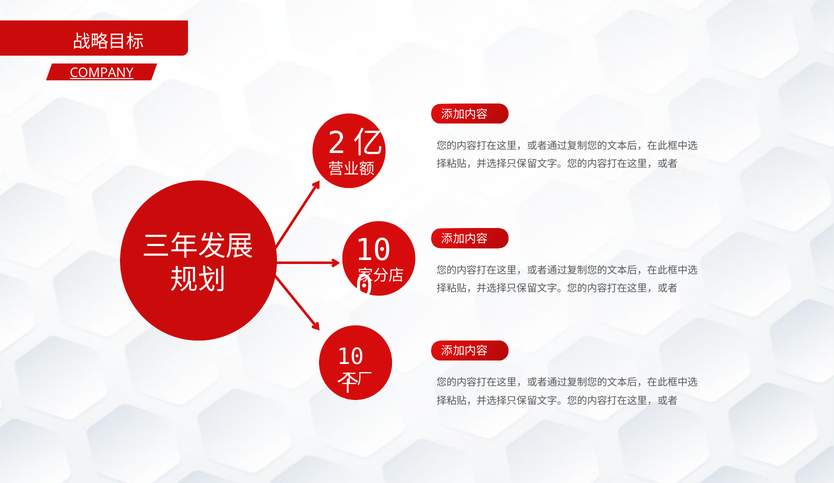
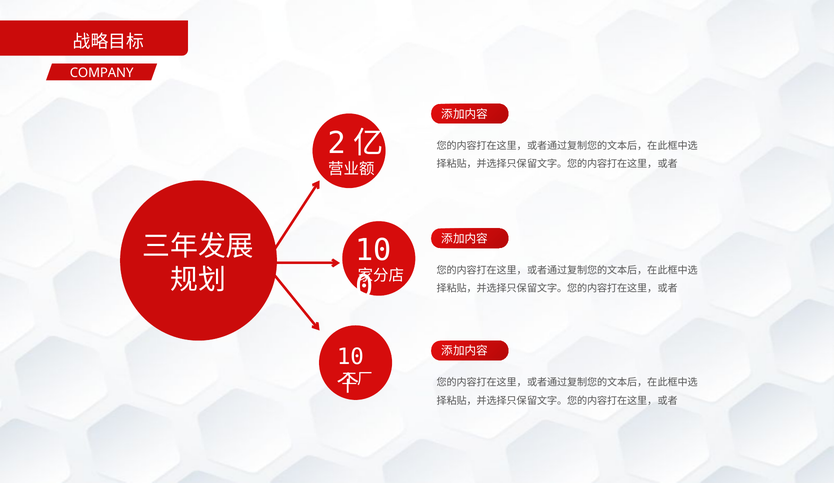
COMPANY underline: present -> none (102, 73)
